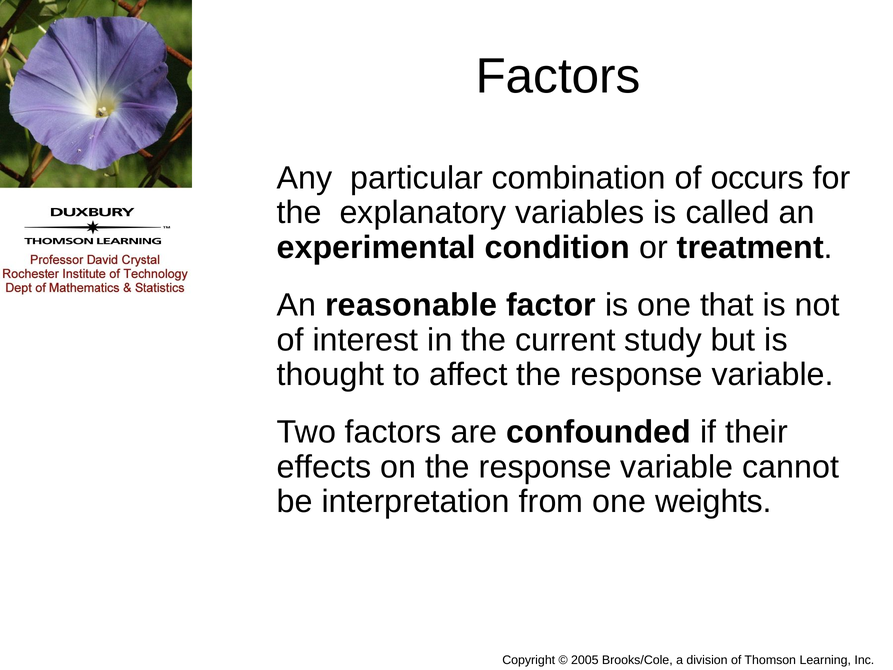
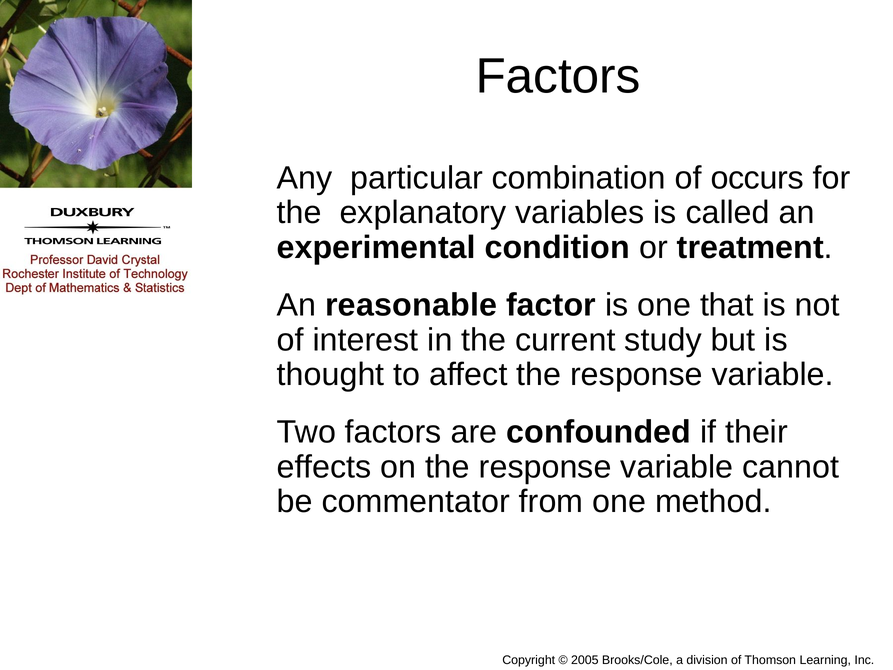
interpretation: interpretation -> commentator (416, 502)
weights: weights -> method (713, 502)
